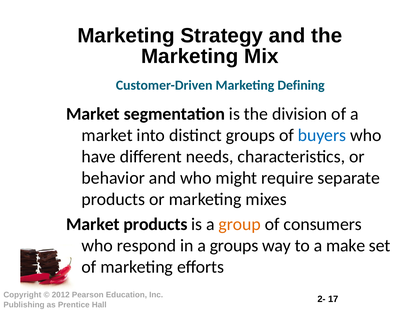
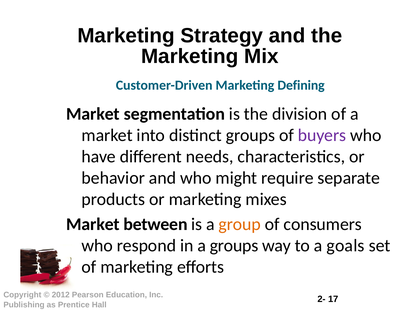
buyers colour: blue -> purple (322, 135)
Market products: products -> between (155, 224)
make: make -> goals (346, 245)
